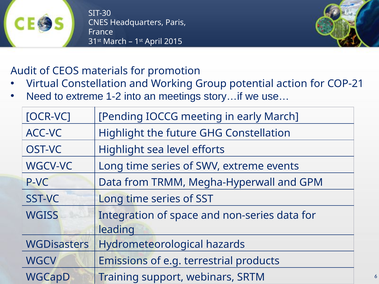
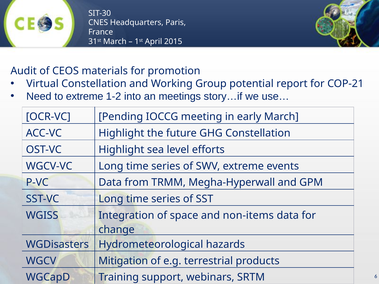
action: action -> report (292, 84)
non-series: non-series -> non-items (248, 216)
leading: leading -> change (117, 230)
Emissions: Emissions -> Mitigation (123, 261)
